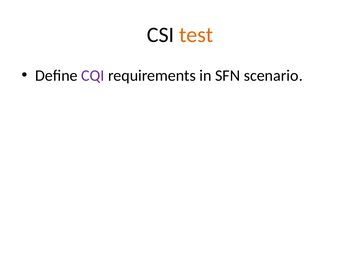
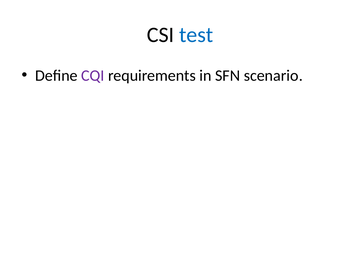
test colour: orange -> blue (196, 35)
